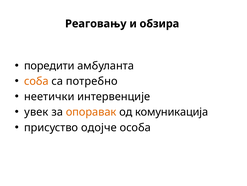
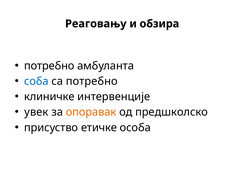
поредити: поредити -> потребно (49, 66)
соба colour: orange -> blue (36, 81)
неетички: неетички -> клиничке (49, 96)
комуникација: комуникација -> предшколско (172, 112)
одојче: одојче -> етичке (99, 127)
